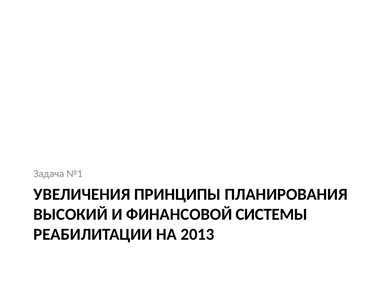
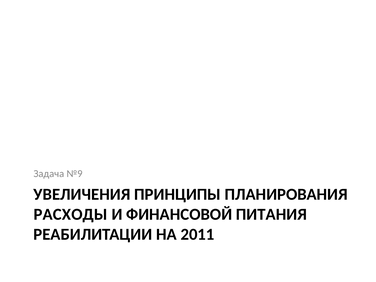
№1: №1 -> №9 (75, 174)
ВЫСОКИЙ: ВЫСОКИЙ -> РАСХОДЫ (70, 214)
СИСТЕМЫ: СИСТЕМЫ -> ПИТАНИЯ (271, 214)
2013: 2013 -> 2011 (197, 234)
